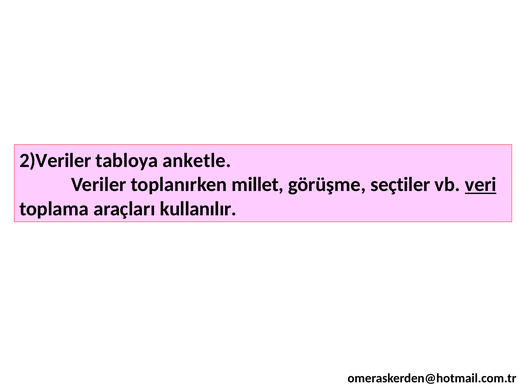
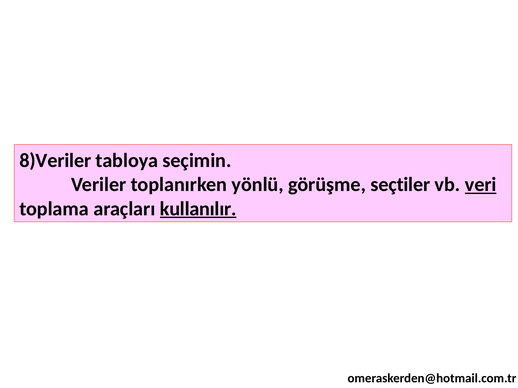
2)Veriler: 2)Veriler -> 8)Veriler (55, 161)
anketle: anketle -> seçimin (197, 161)
millet: millet -> yönlü (258, 185)
kullanılır underline: none -> present (198, 209)
